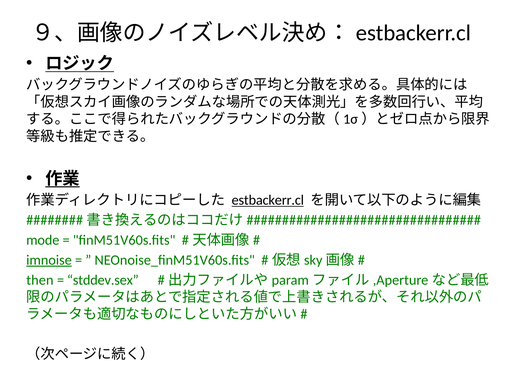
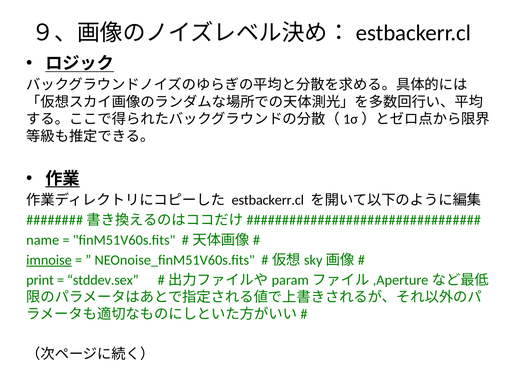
estbackerr.cl underline: present -> none (268, 200)
mode: mode -> name (43, 240)
then: then -> print (40, 280)
